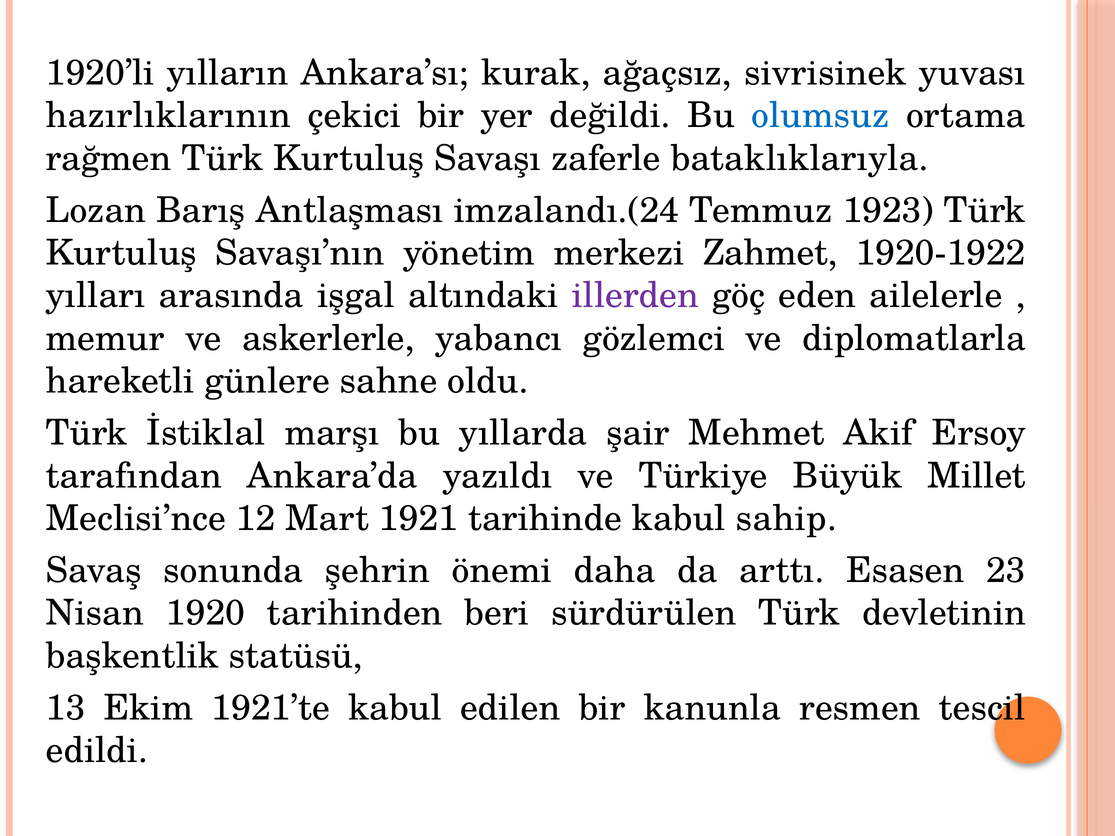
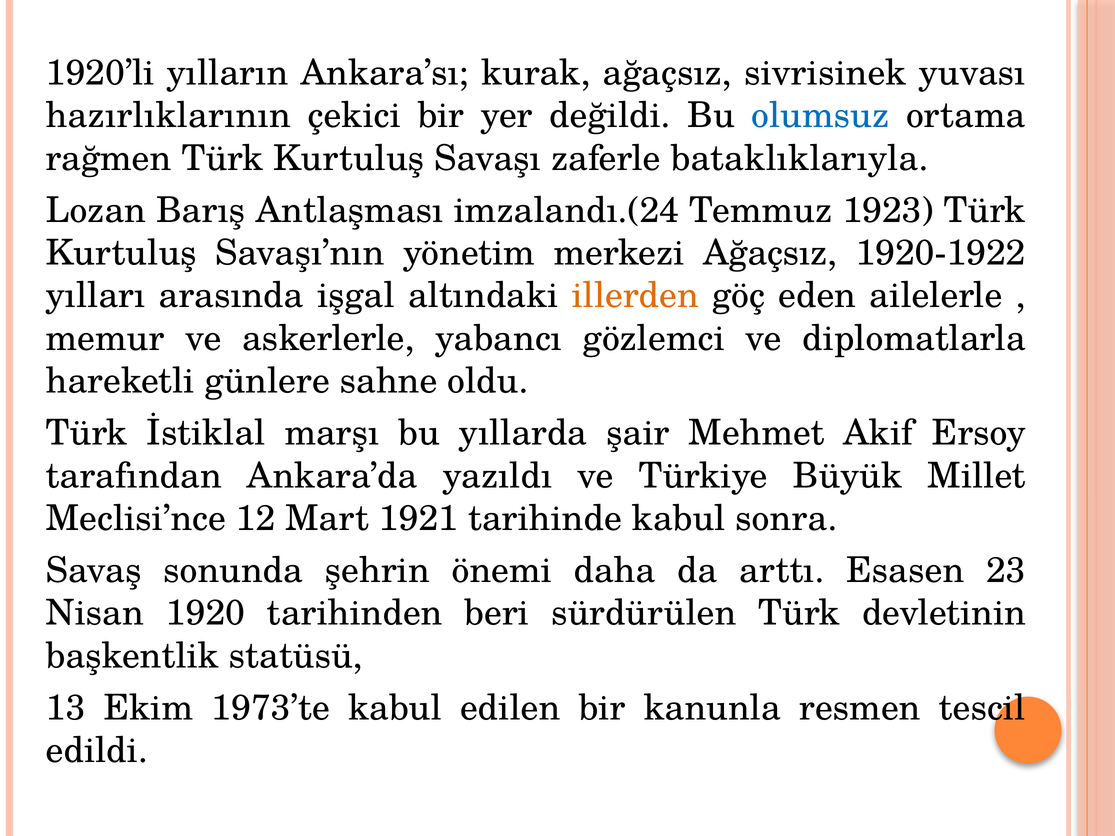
merkezi Zahmet: Zahmet -> Ağaçsız (770, 253)
illerden colour: purple -> orange (635, 296)
sahip: sahip -> sonra (786, 519)
1921’te: 1921’te -> 1973’te (271, 708)
